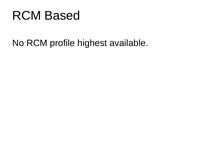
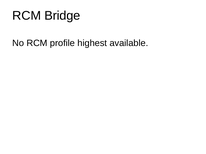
Based: Based -> Bridge (62, 16)
